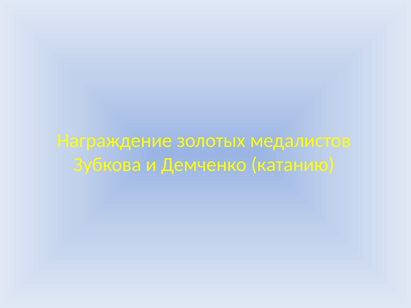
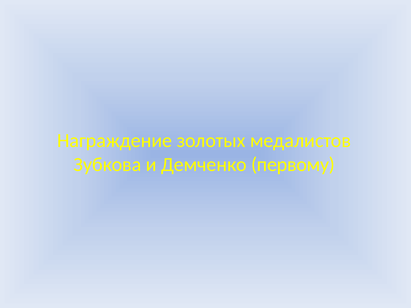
катанию: катанию -> первому (293, 165)
